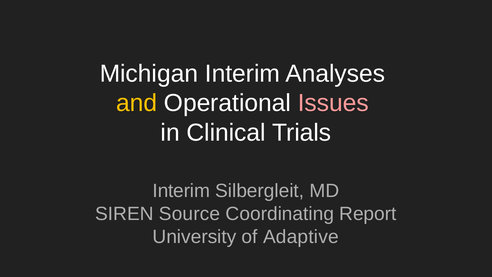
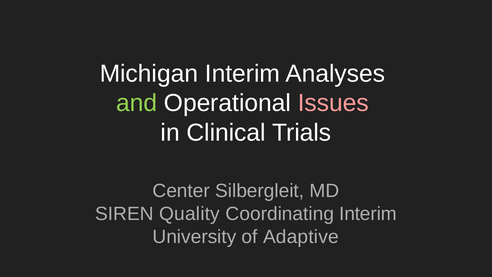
and colour: yellow -> light green (137, 103)
Interim: Interim -> Center (181, 191)
Source: Source -> Quality (190, 214)
Coordinating Report: Report -> Interim (368, 214)
